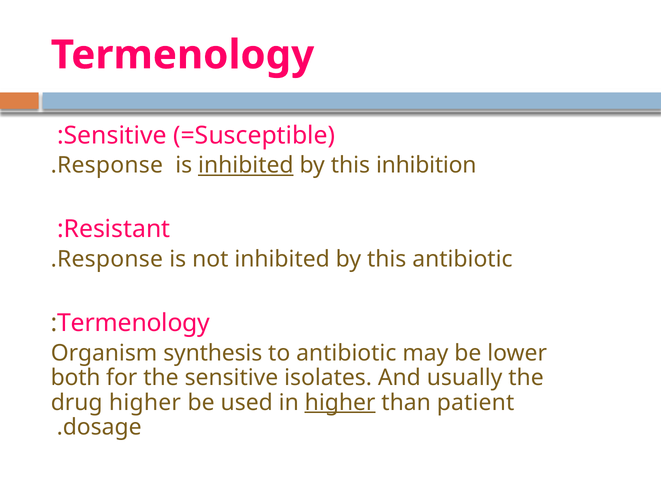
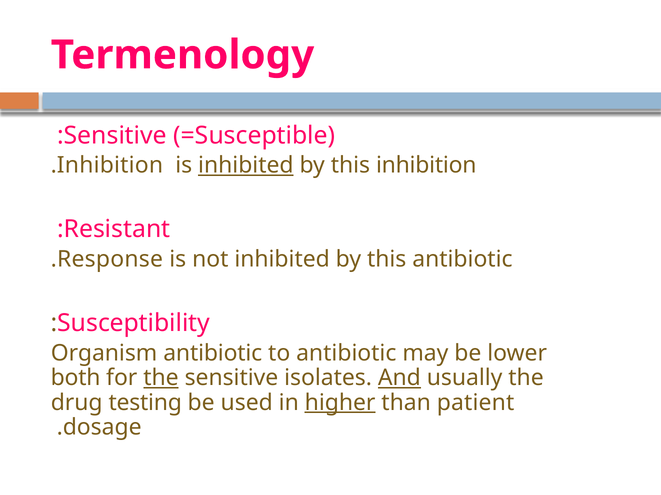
Response: Response -> Inhibition (110, 166)
Termenology: Termenology -> Susceptibility (134, 323)
Organism synthesis: synthesis -> antibiotic (213, 354)
the underline: none -> present (161, 378)
And underline: none -> present (399, 378)
drug higher: higher -> testing (145, 403)
